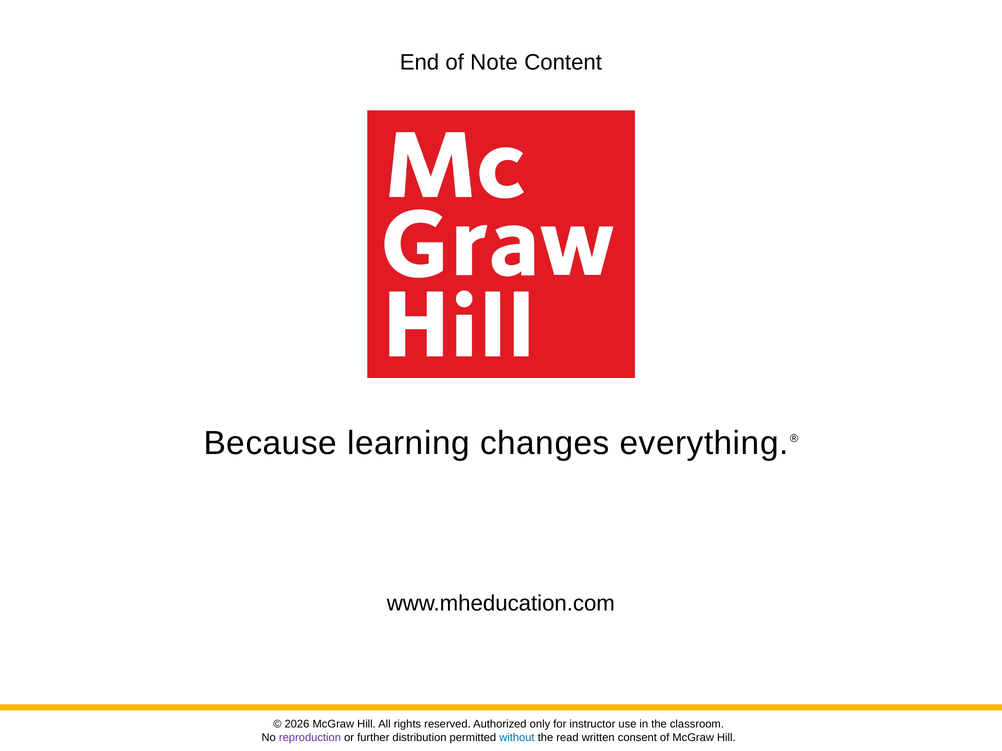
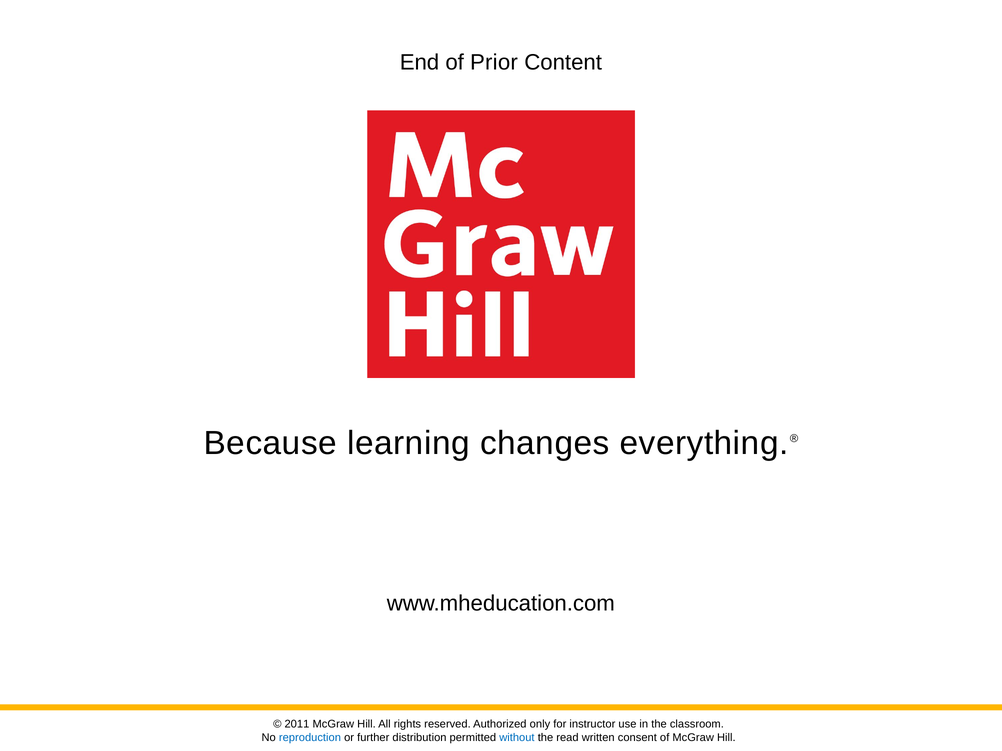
Note: Note -> Prior (494, 63)
2026: 2026 -> 2011 (297, 725)
reproduction colour: purple -> blue (310, 738)
